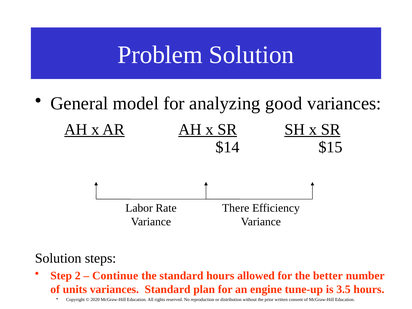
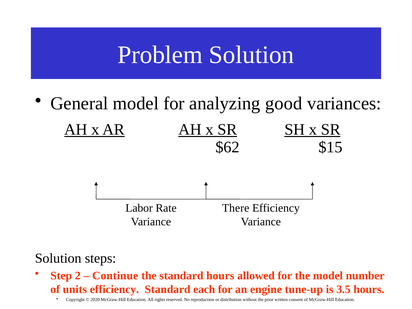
$14: $14 -> $62 (227, 147)
the better: better -> model (328, 276)
units variances: variances -> efficiency (114, 289)
plan: plan -> each (204, 289)
